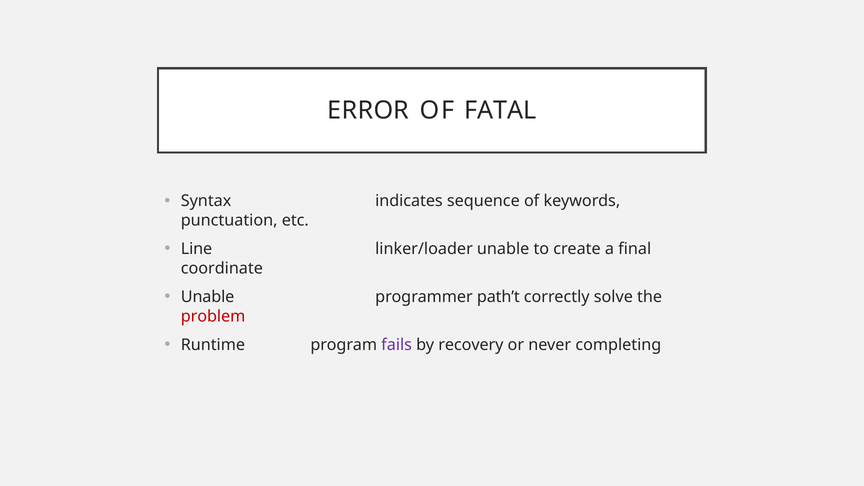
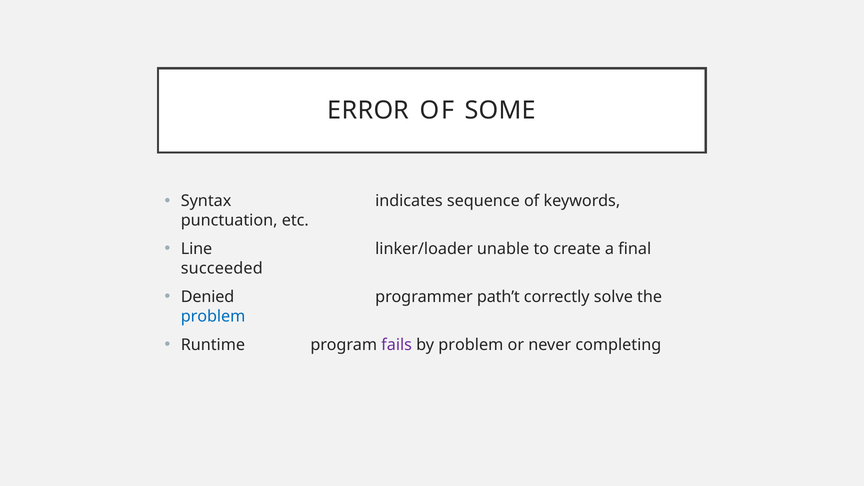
FATAL: FATAL -> SOME (500, 110)
coordinate: coordinate -> succeeded (222, 268)
Unable: Unable -> Denied (208, 297)
problem colour: red -> blue (213, 316)
by recovery: recovery -> problem (471, 345)
